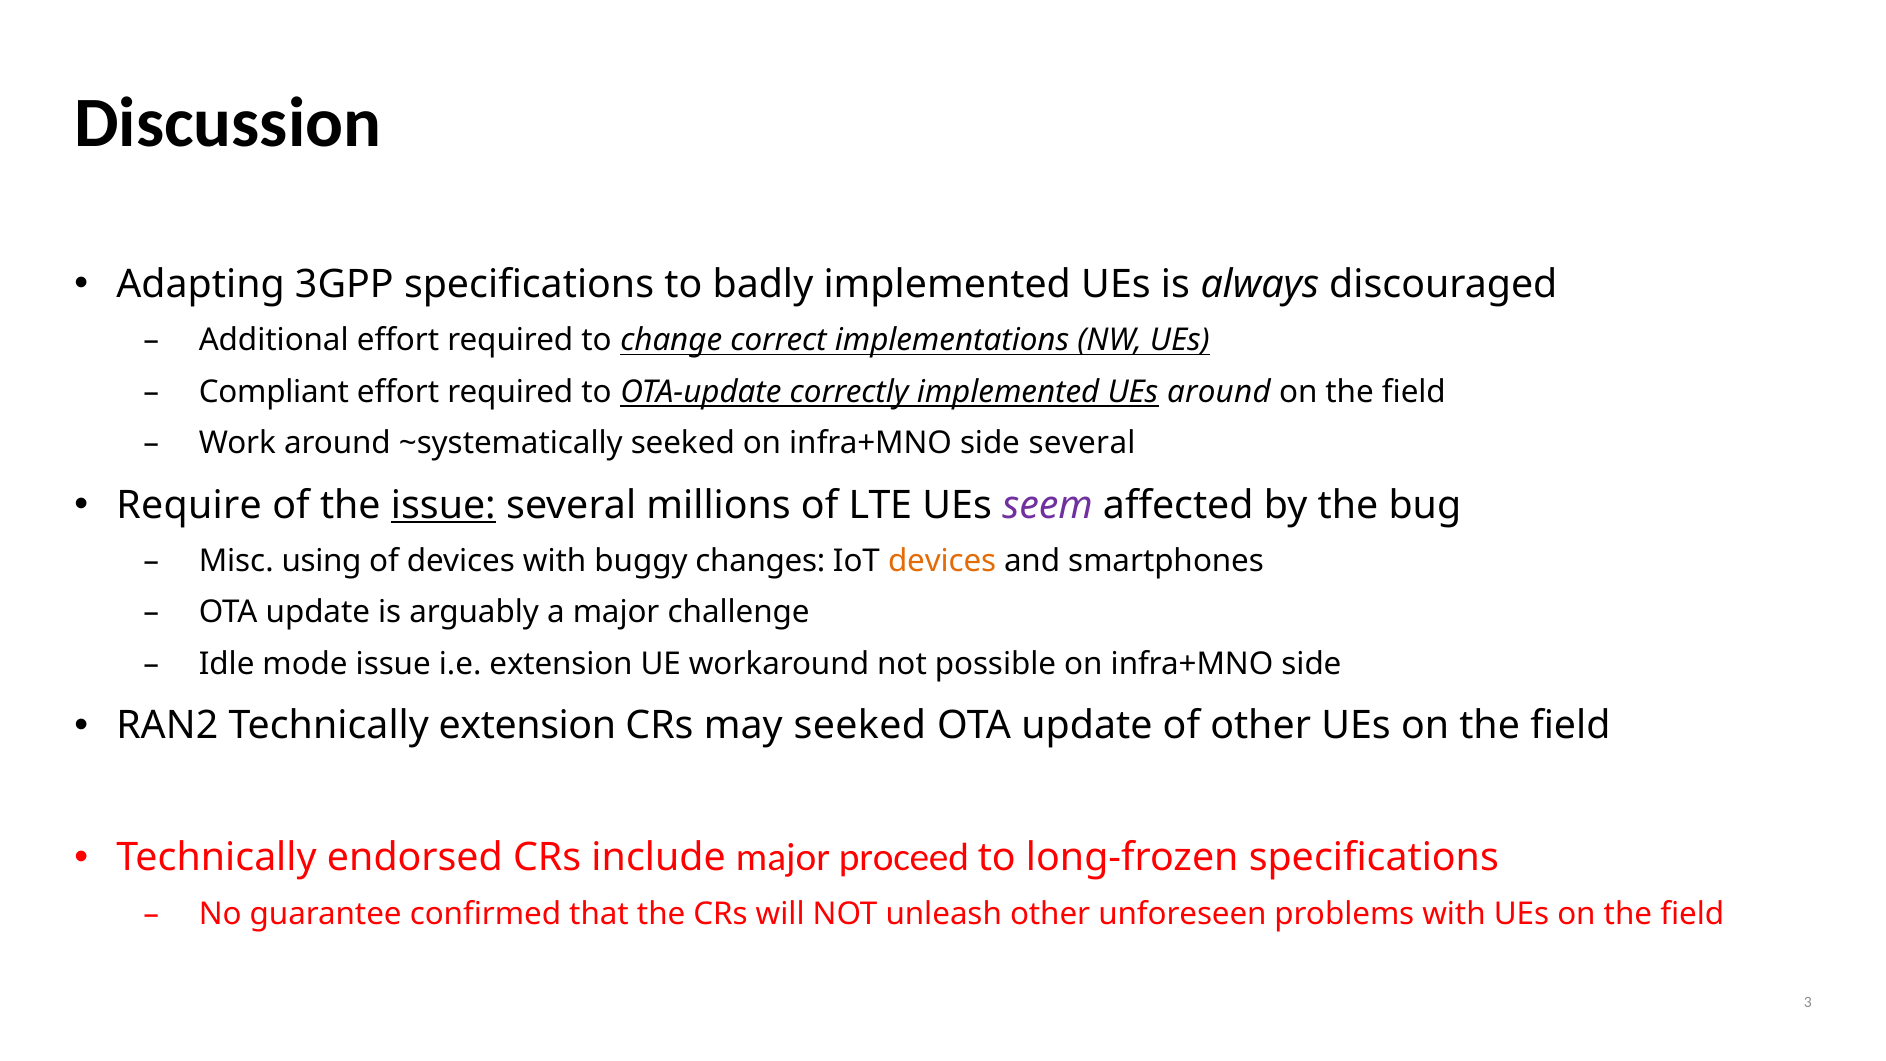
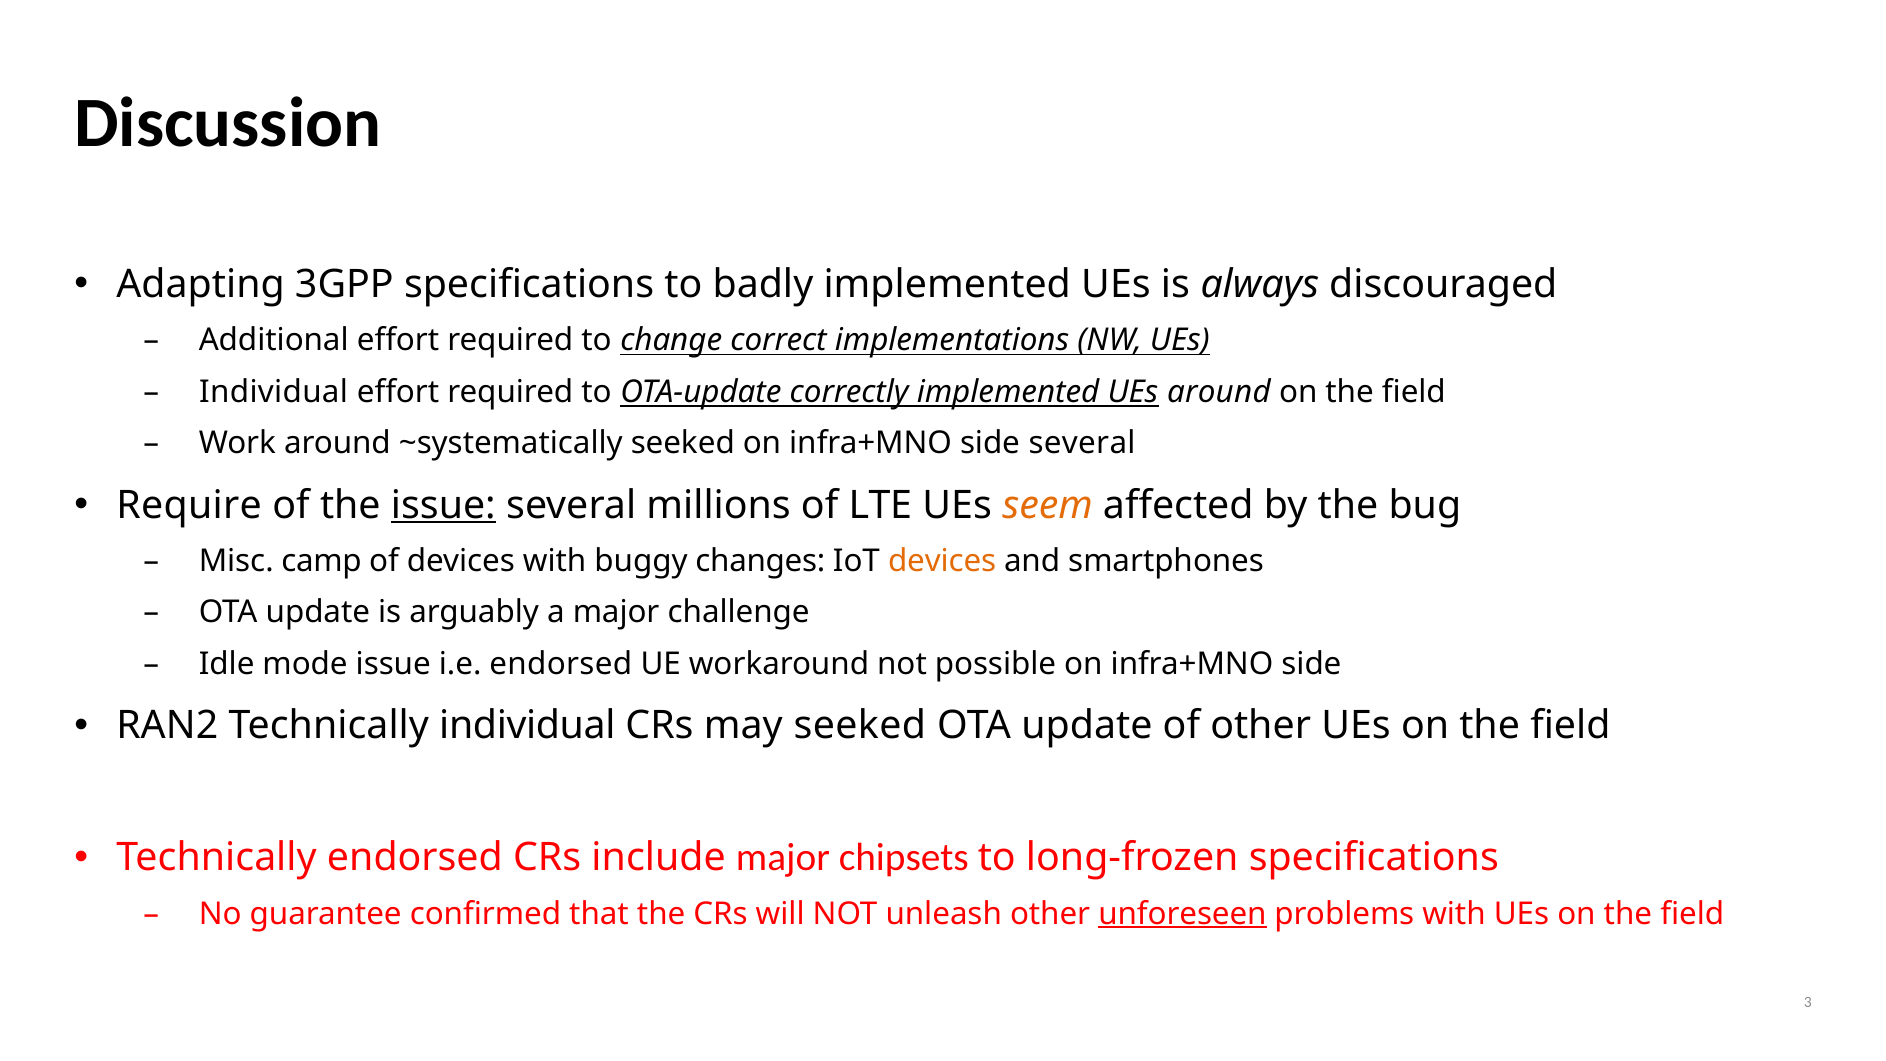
Compliant: Compliant -> Individual (274, 392)
seem colour: purple -> orange (1048, 505)
using: using -> camp (322, 561)
i.e extension: extension -> endorsed (561, 664)
Technically extension: extension -> individual (527, 726)
proceed: proceed -> chipsets (904, 858)
unforeseen underline: none -> present (1182, 914)
